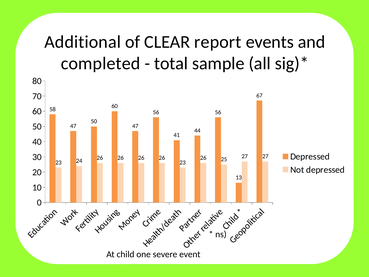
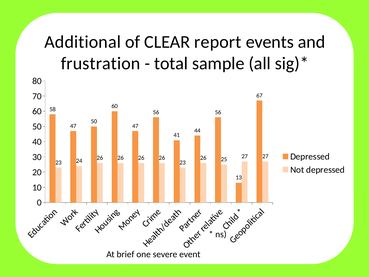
completed: completed -> frustration (101, 63)
child: child -> brief (126, 254)
